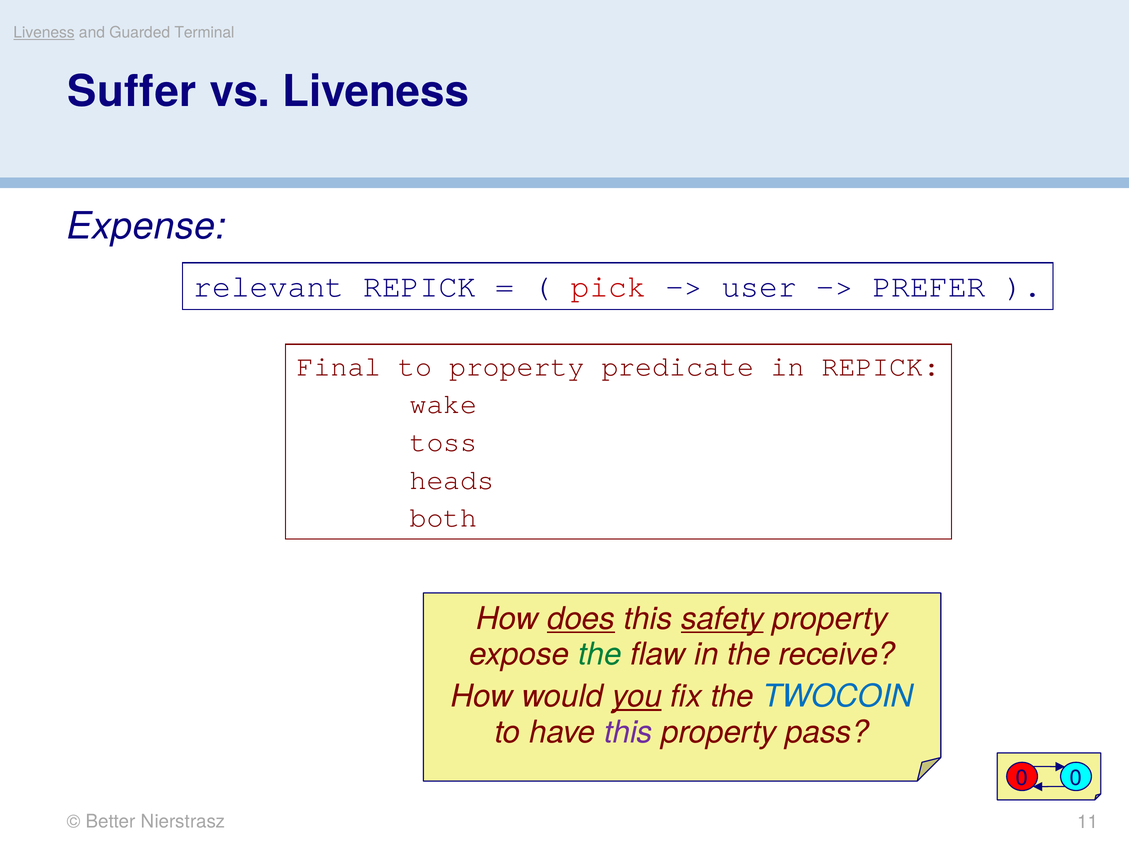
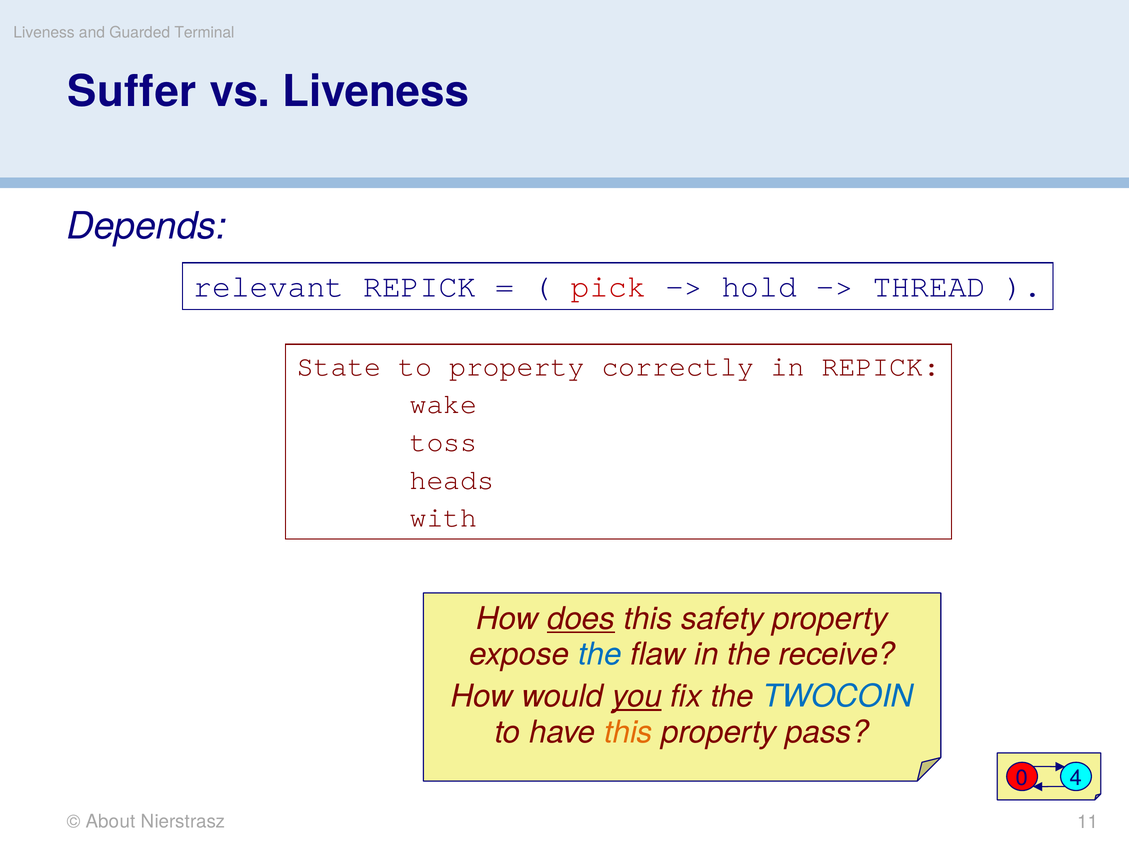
Liveness underline: present -> none (44, 33)
Expense: Expense -> Depends (147, 226)
user: user -> hold (759, 286)
PREFER: PREFER -> THREAD (929, 286)
Final: Final -> State (339, 366)
predicate: predicate -> correctly (678, 366)
both: both -> with (443, 517)
safety underline: present -> none (722, 619)
the colour: green -> blue (600, 654)
this colour: purple -> orange (628, 732)
0 0: 0 -> 4 (1076, 778)
Better: Better -> About (111, 821)
